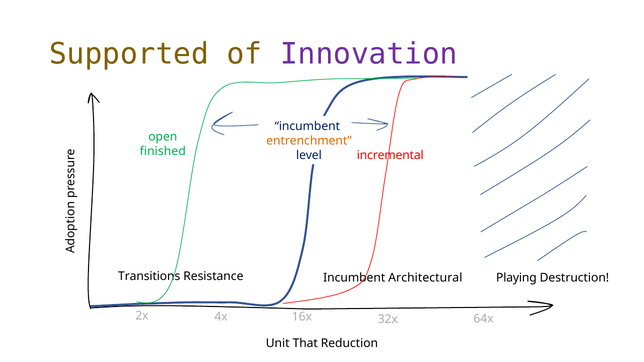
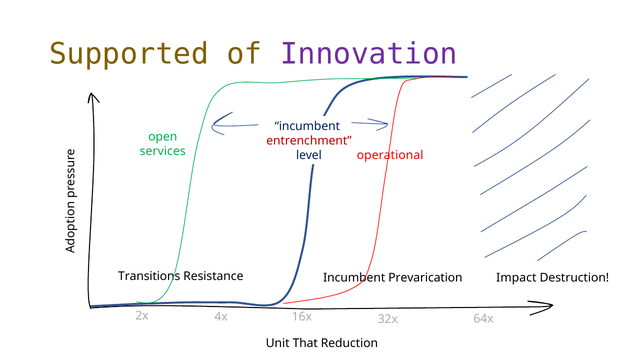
entrenchment colour: orange -> red (309, 141)
finished: finished -> services (163, 152)
incremental: incremental -> operational (390, 155)
Playing: Playing -> Impact (516, 278)
Architectural: Architectural -> Prevarication (425, 278)
